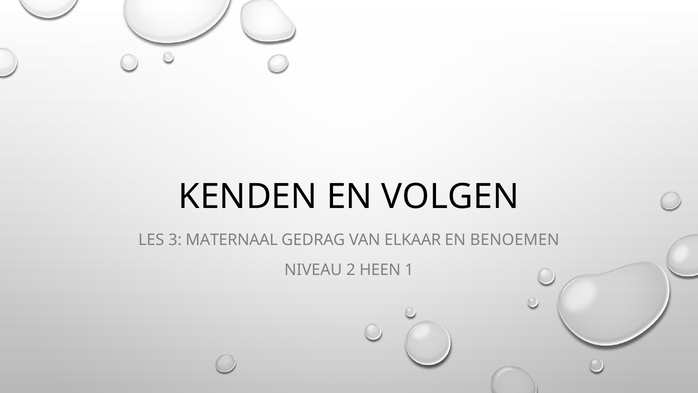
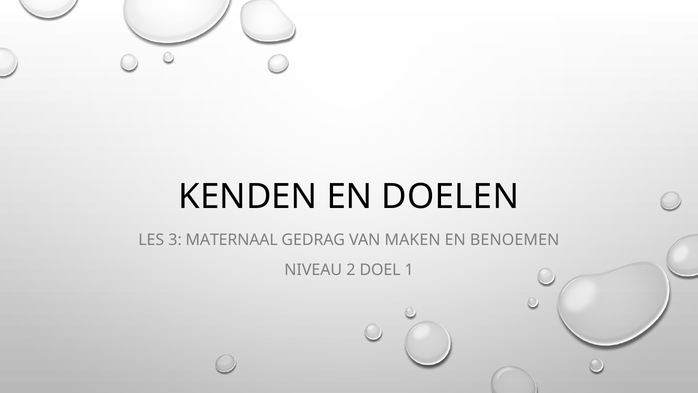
VOLGEN: VOLGEN -> DOELEN (450, 196)
ELKAAR: ELKAAR -> MAKEN (413, 240)
HEEN: HEEN -> DOEL (380, 270)
